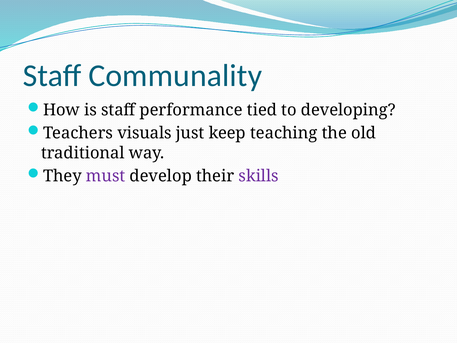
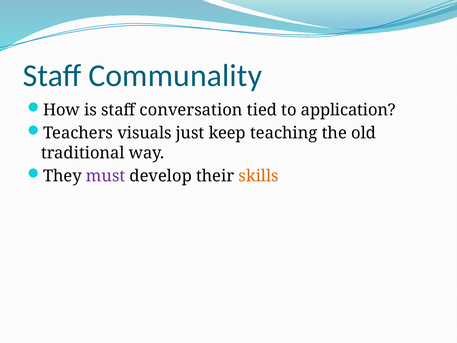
performance: performance -> conversation (191, 110)
developing: developing -> application (348, 110)
skills colour: purple -> orange (259, 176)
